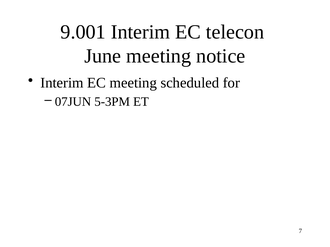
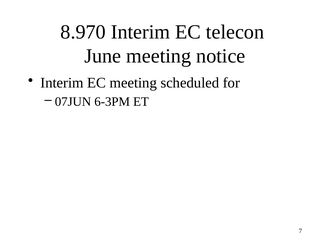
9.001: 9.001 -> 8.970 (83, 32)
5-3PM: 5-3PM -> 6-3PM (112, 102)
